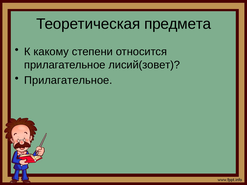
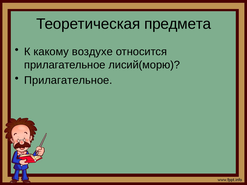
степени: степени -> воздухе (92, 52)
лисий(зовет: лисий(зовет -> лисий(морю (144, 65)
